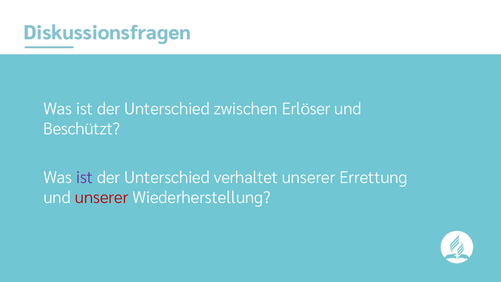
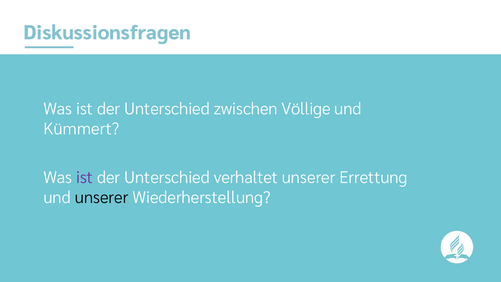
Erlöser: Erlöser -> Völlige (306, 109)
Beschützt: Beschützt -> Kümmert (82, 129)
unserer colour: red -> black (102, 198)
